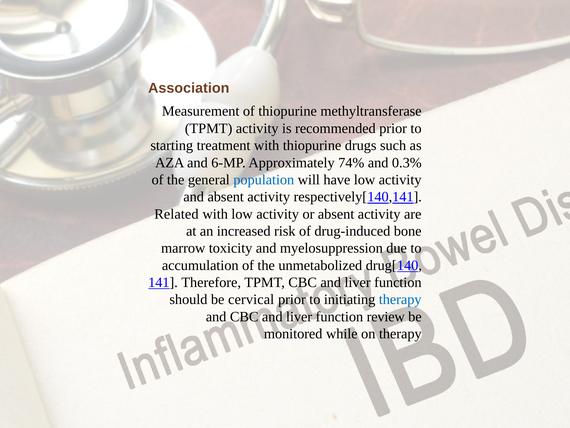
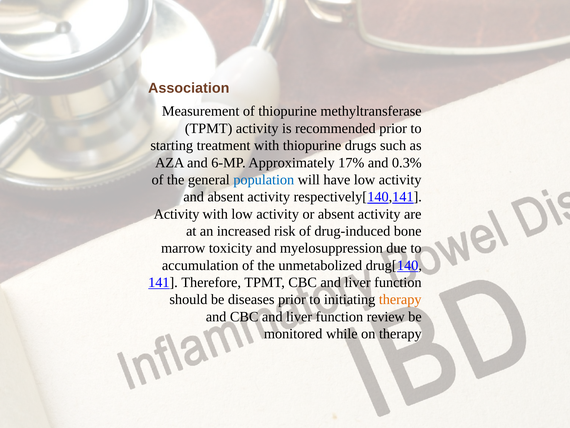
74%: 74% -> 17% (351, 162)
Related: Related -> Activity (177, 214)
cervical: cervical -> diseases (251, 299)
therapy colour: blue -> orange (400, 299)
